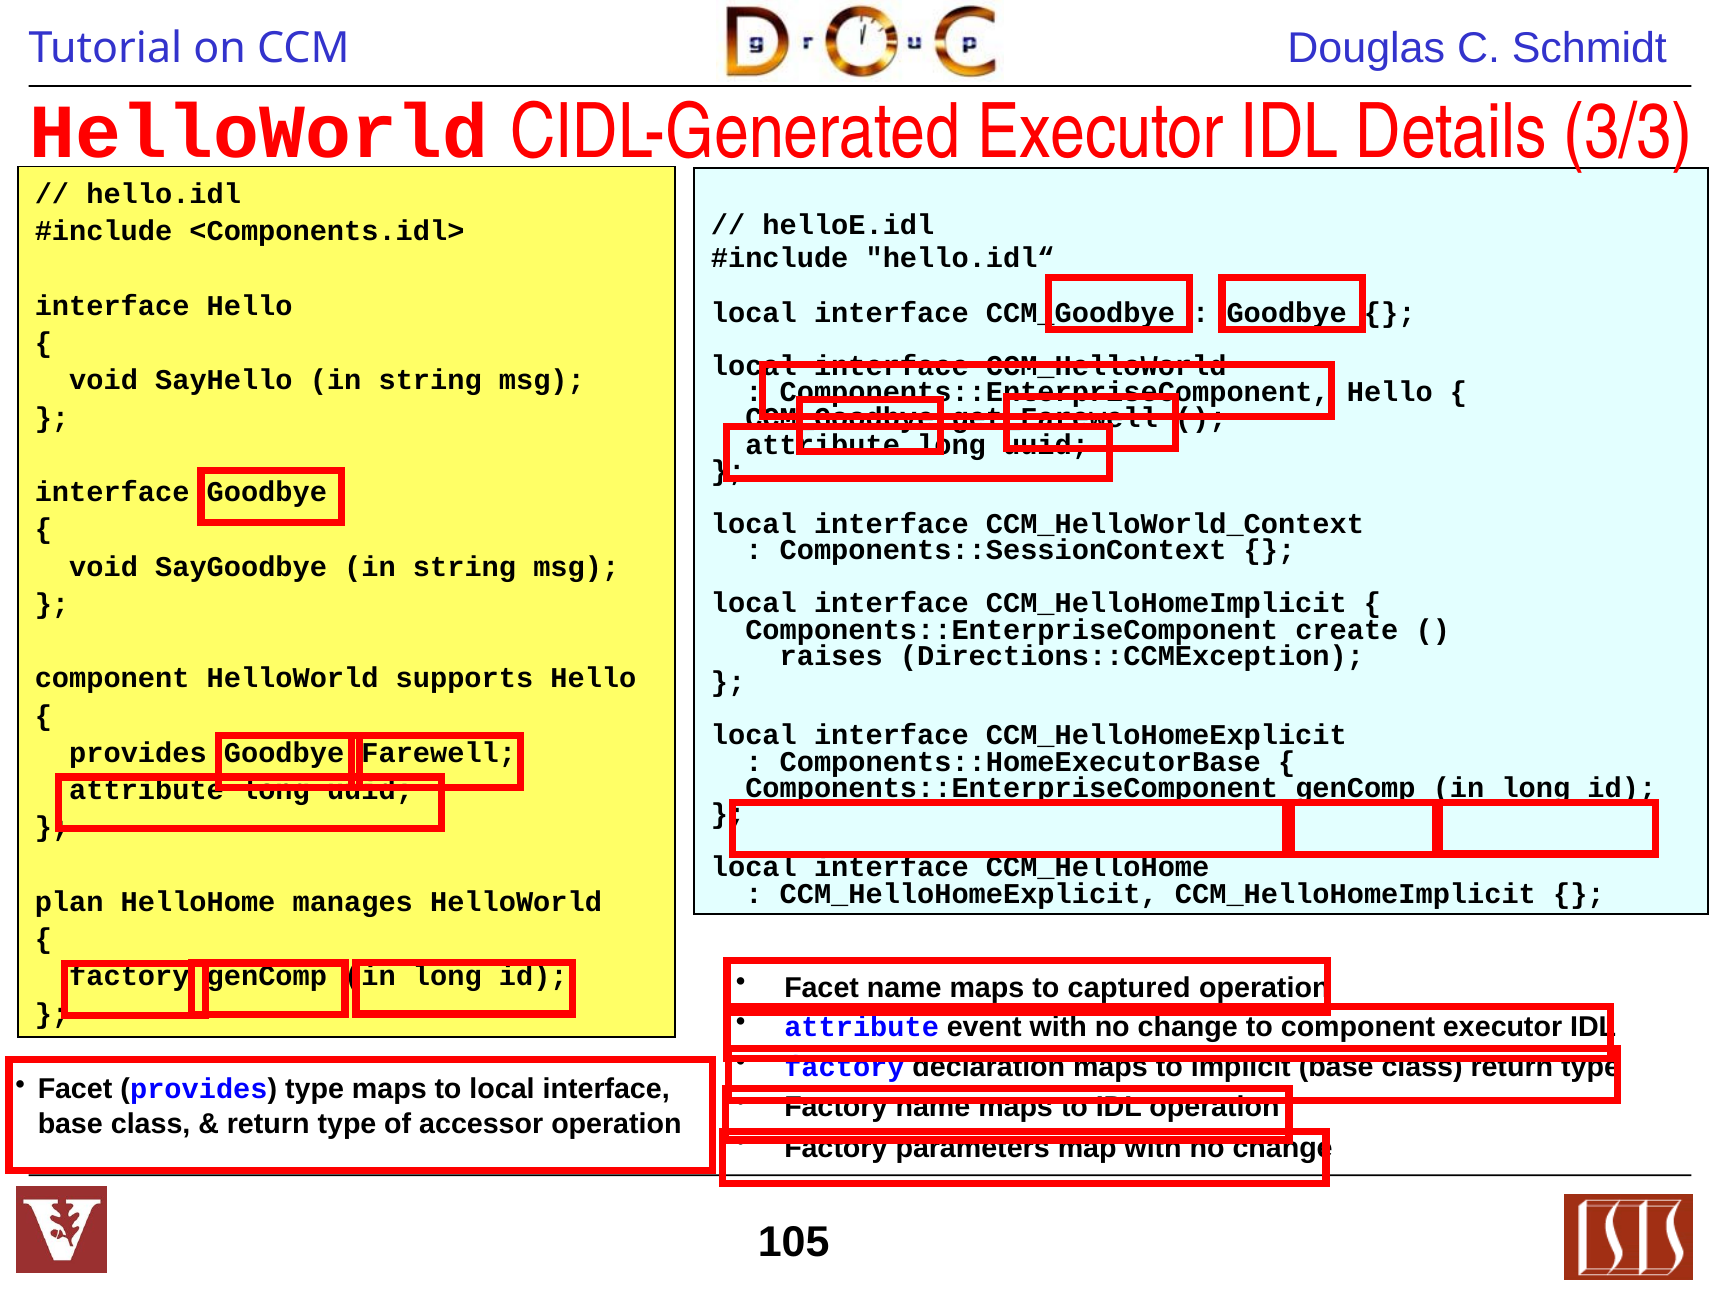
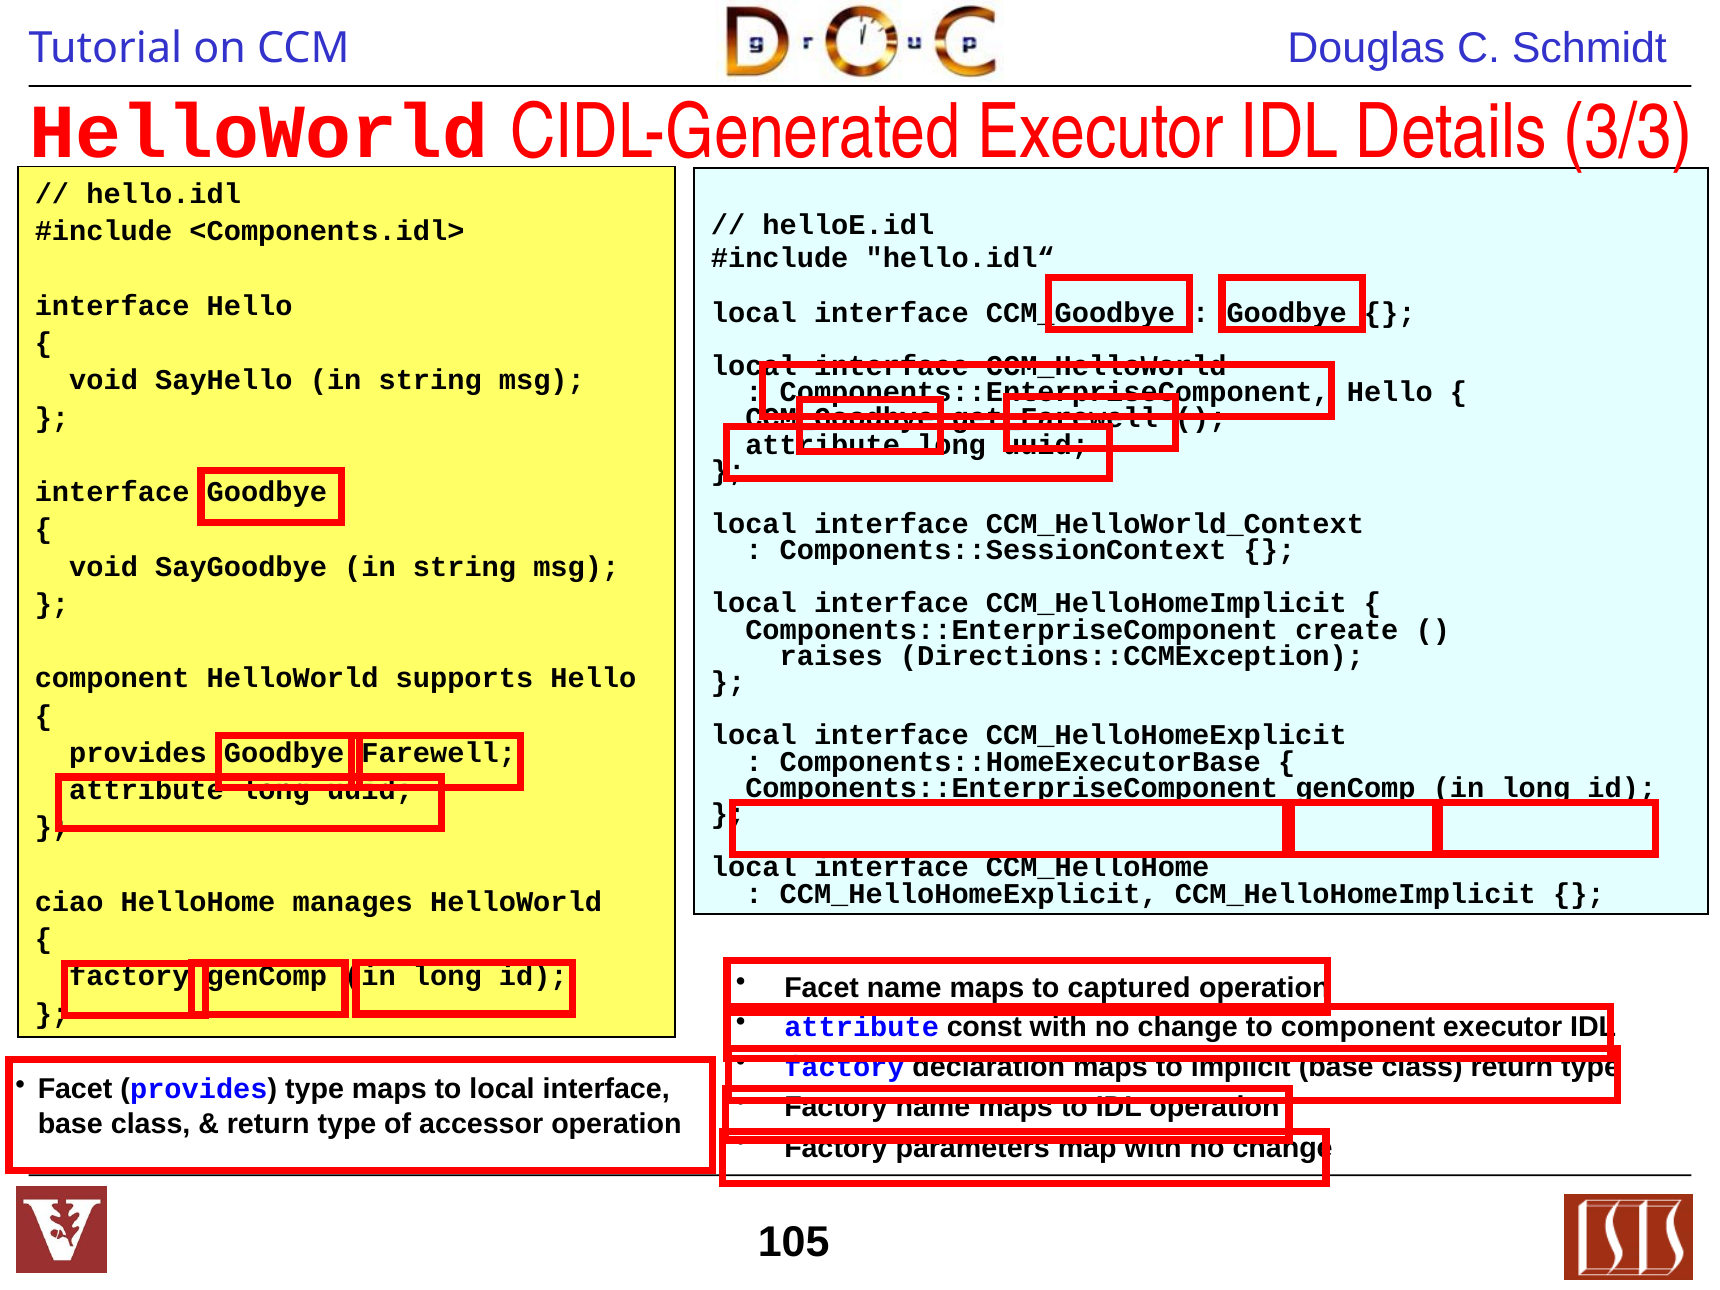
plan: plan -> ciao (69, 902)
event: event -> const (984, 1027)
